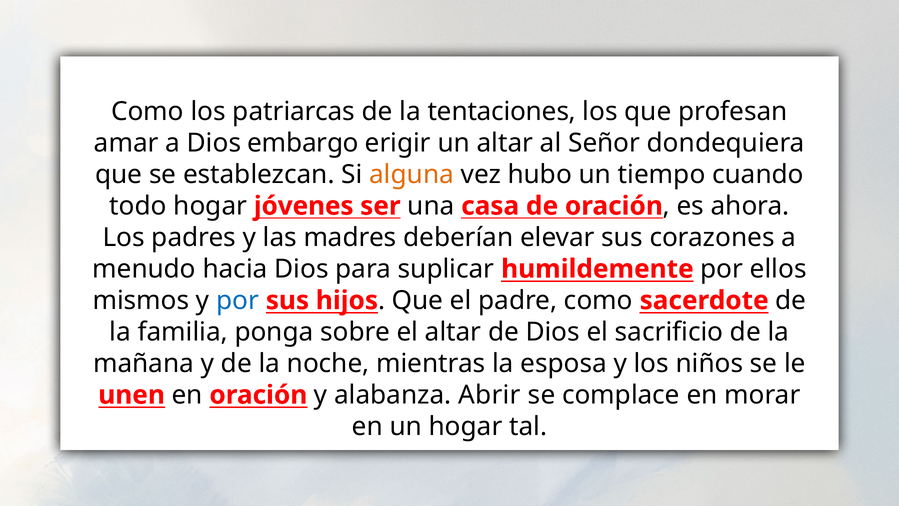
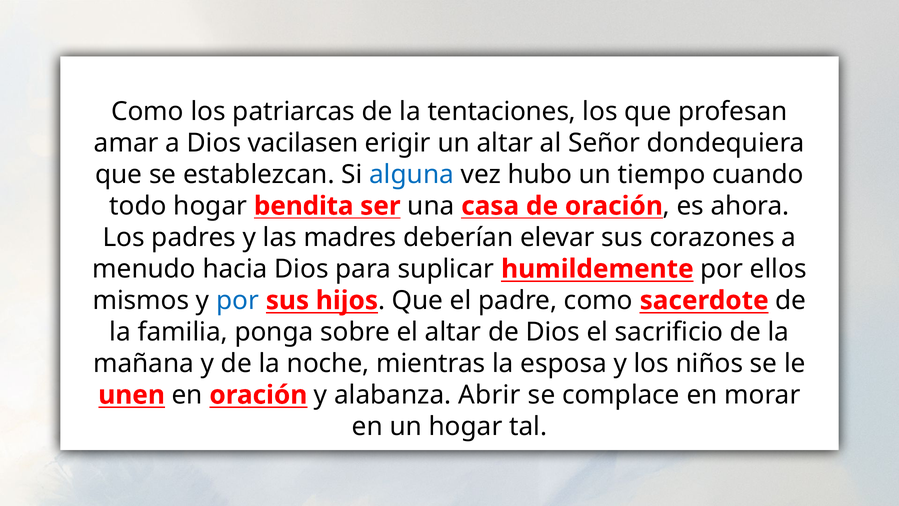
embargo: embargo -> vacilasen (303, 143)
alguna colour: orange -> blue (412, 174)
jóvenes: jóvenes -> bendita (304, 206)
